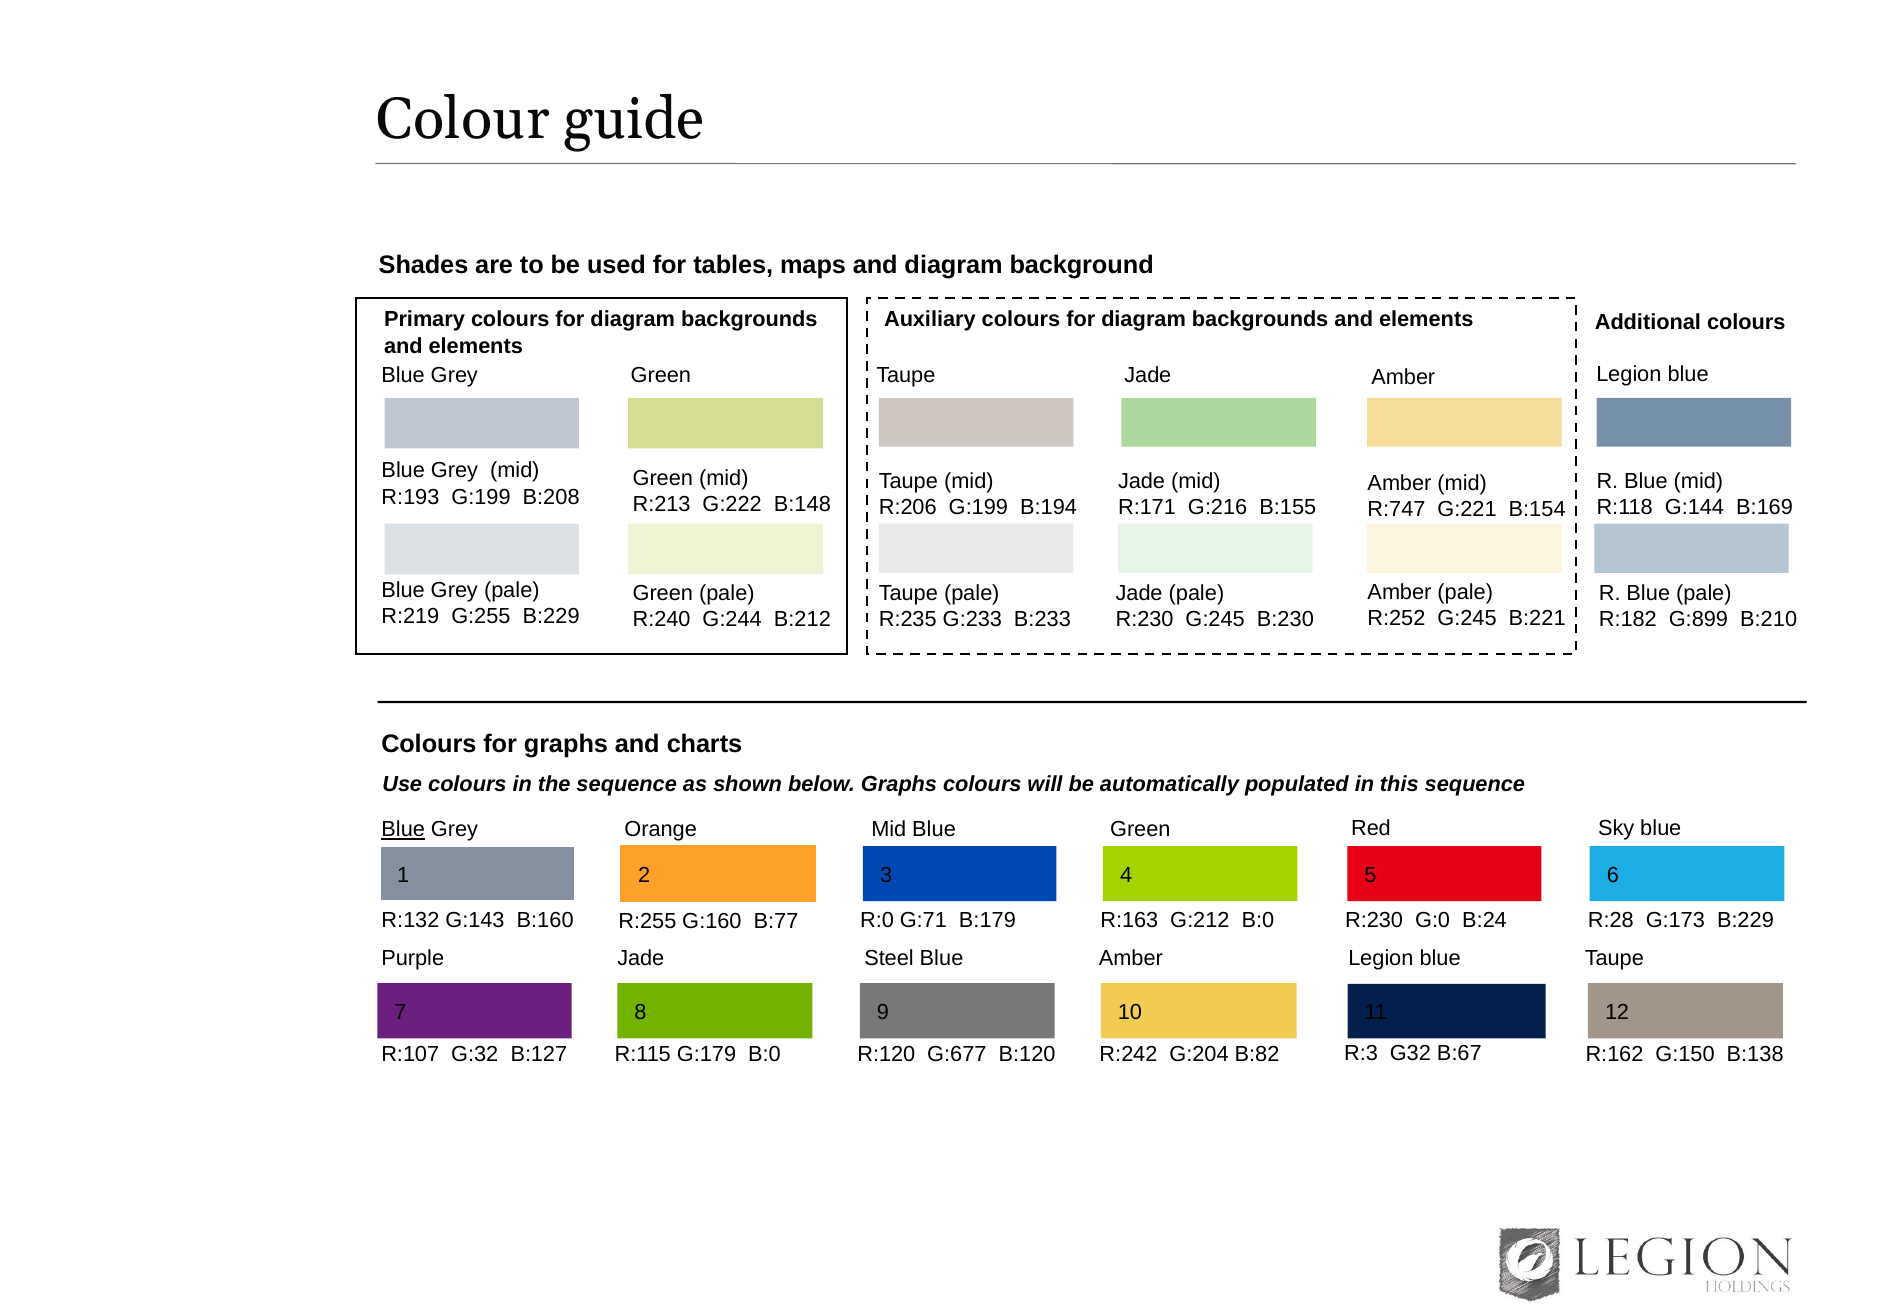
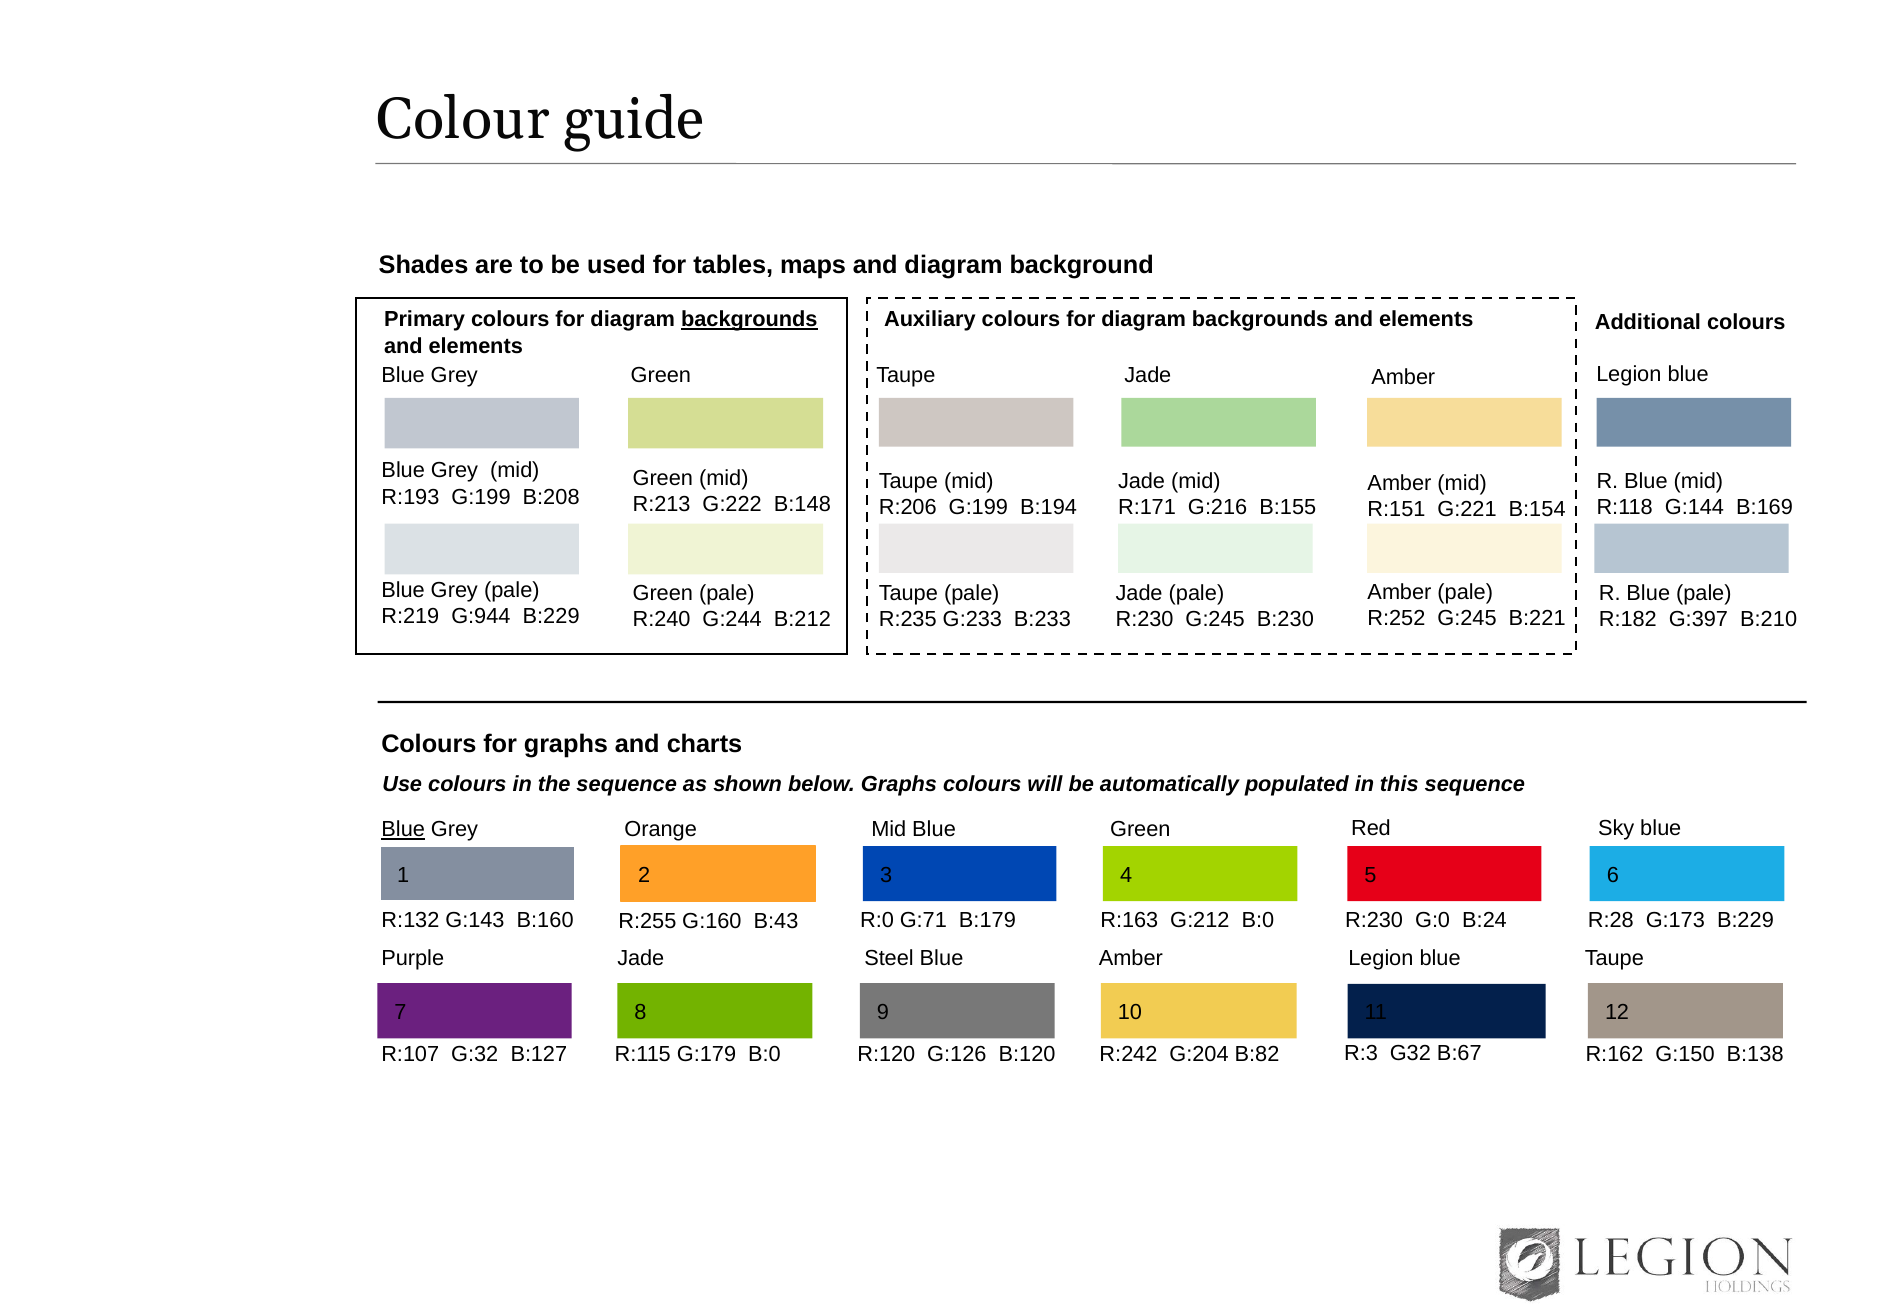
backgrounds underline: none -> present (749, 320)
R:747: R:747 -> R:151 (1396, 509)
G:255: G:255 -> G:944 (481, 616)
G:899: G:899 -> G:397 (1698, 620)
B:77: B:77 -> B:43 (776, 921)
G:677: G:677 -> G:126 (957, 1054)
